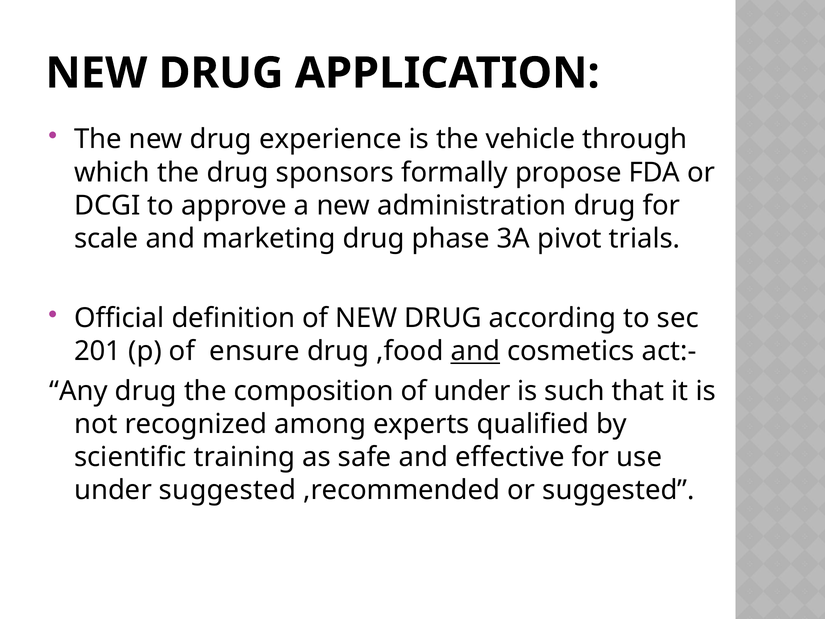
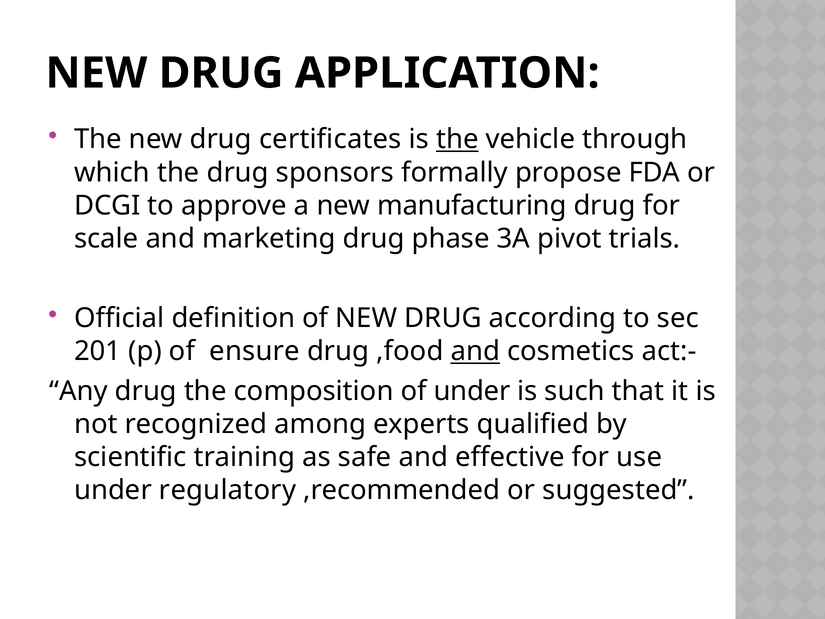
experience: experience -> certificates (330, 139)
the underline: none -> present (457, 139)
administration: administration -> manufacturing (472, 205)
under suggested: suggested -> regulatory (227, 490)
